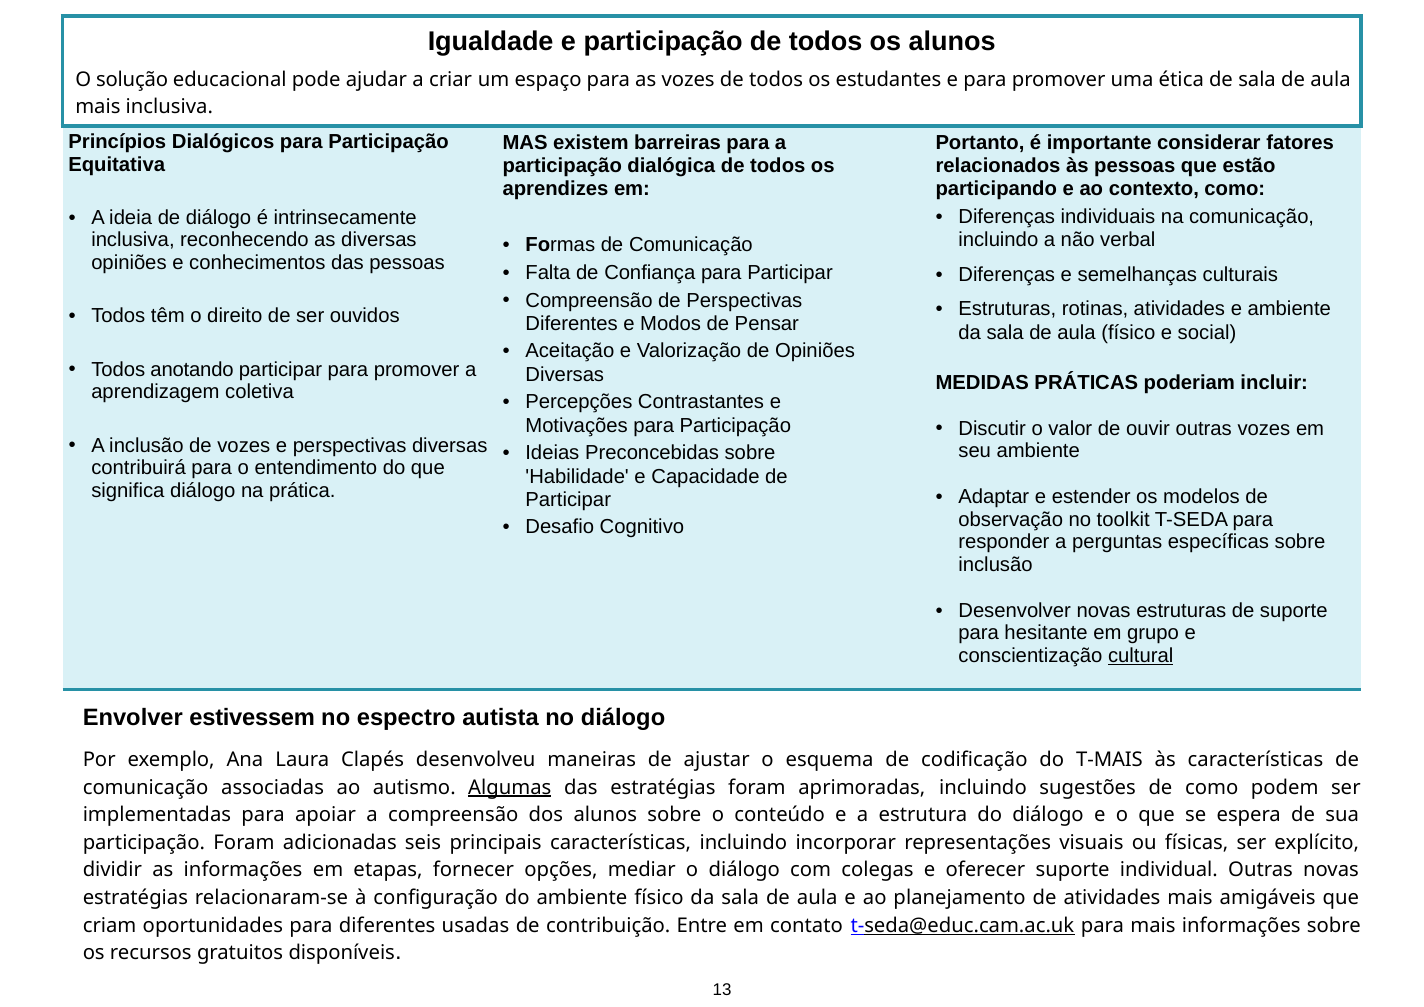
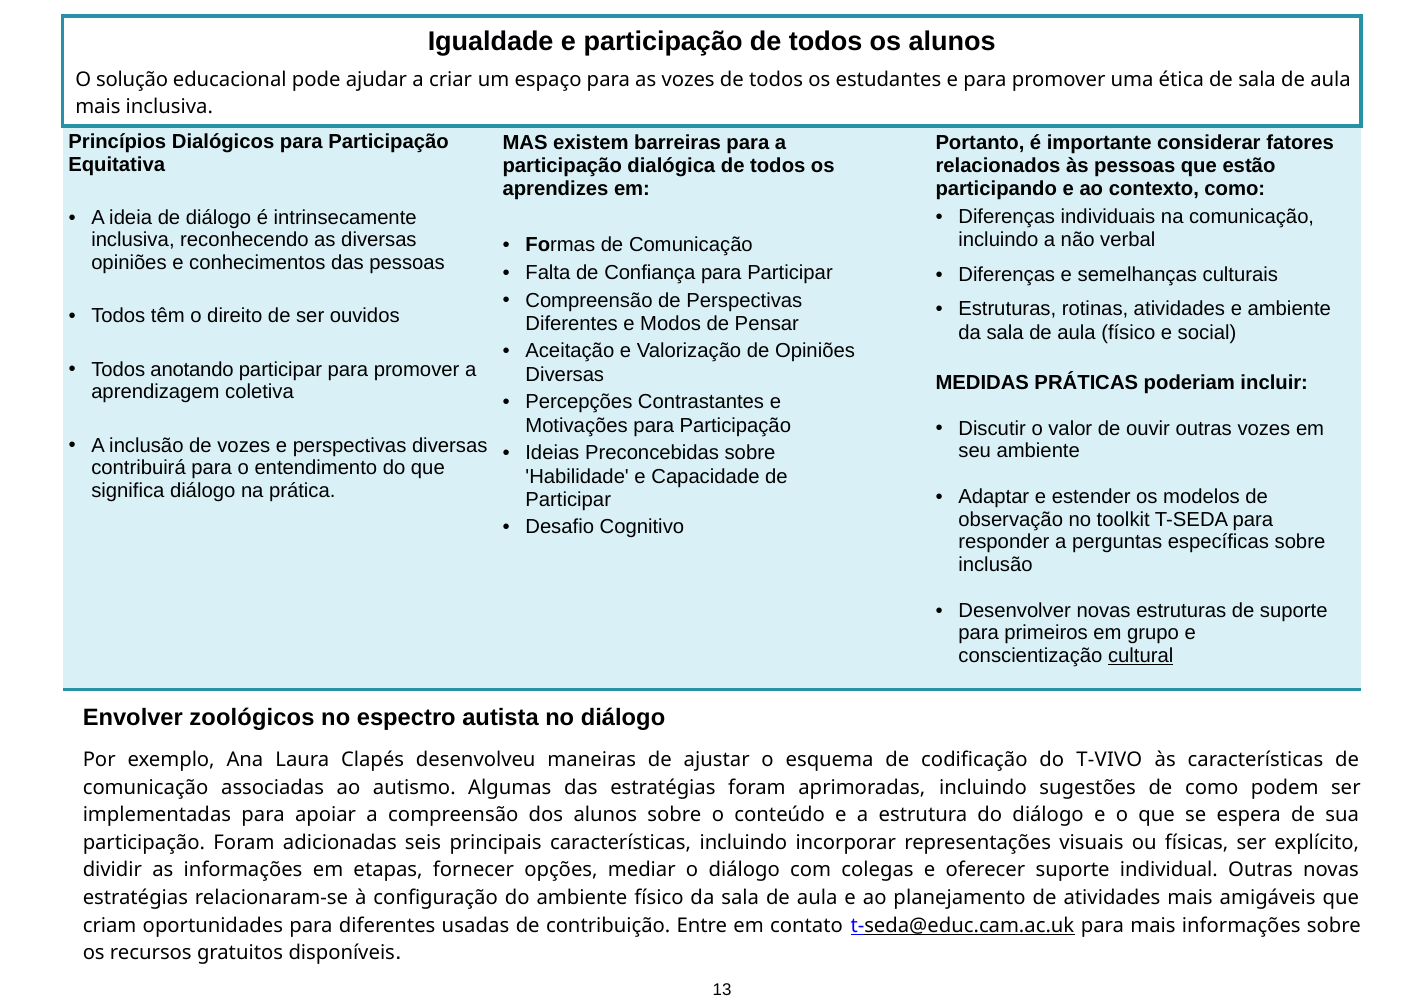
hesitante: hesitante -> primeiros (1046, 633)
estivessem: estivessem -> zoológicos (252, 718)
T-MAIS: T-MAIS -> T-VIVO (1109, 760)
Algumas underline: present -> none (510, 787)
